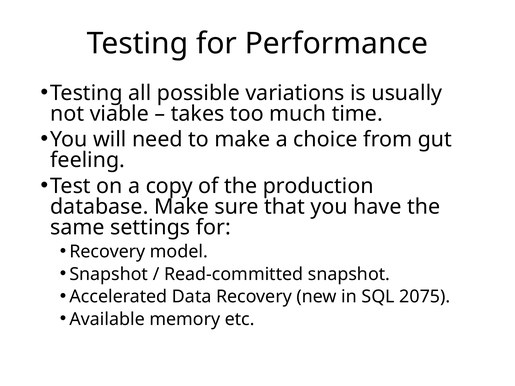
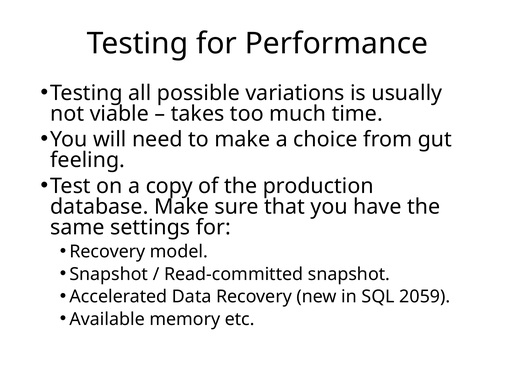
2075: 2075 -> 2059 (425, 297)
